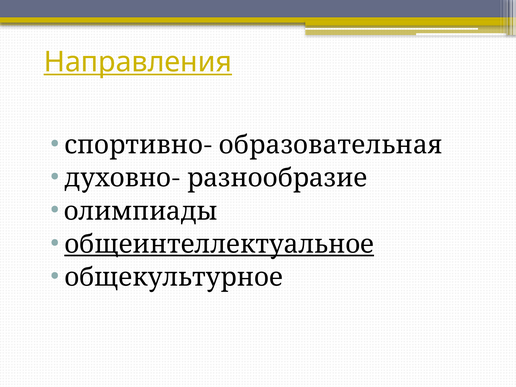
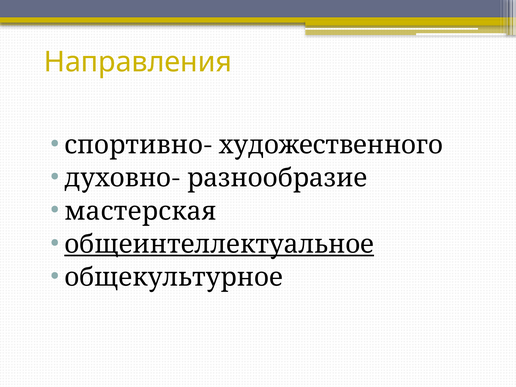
Направления underline: present -> none (138, 62)
образовательная: образовательная -> художественного (331, 145)
олимпиады: олимпиады -> мастерская (140, 211)
